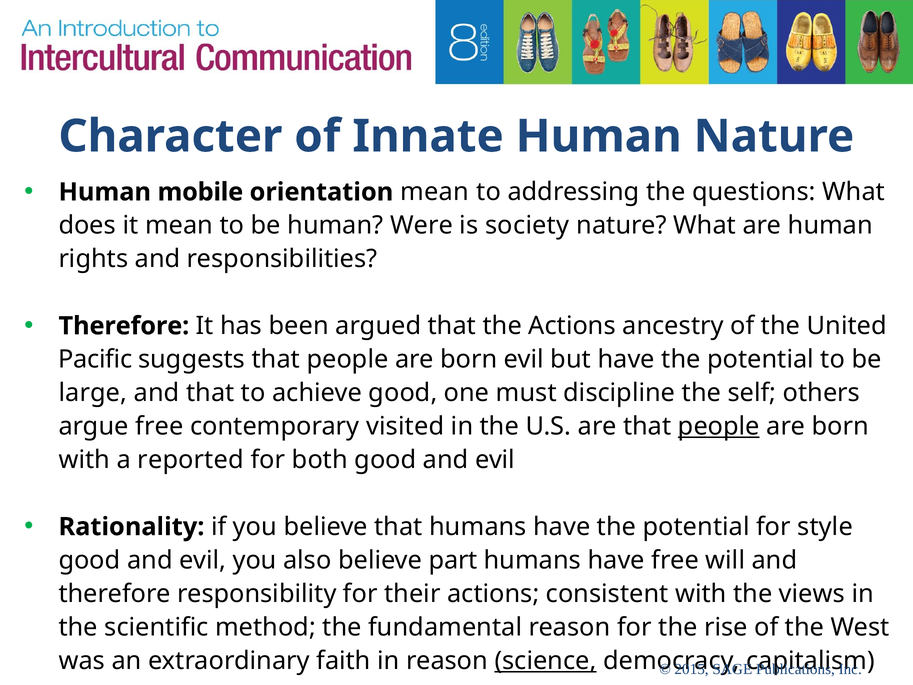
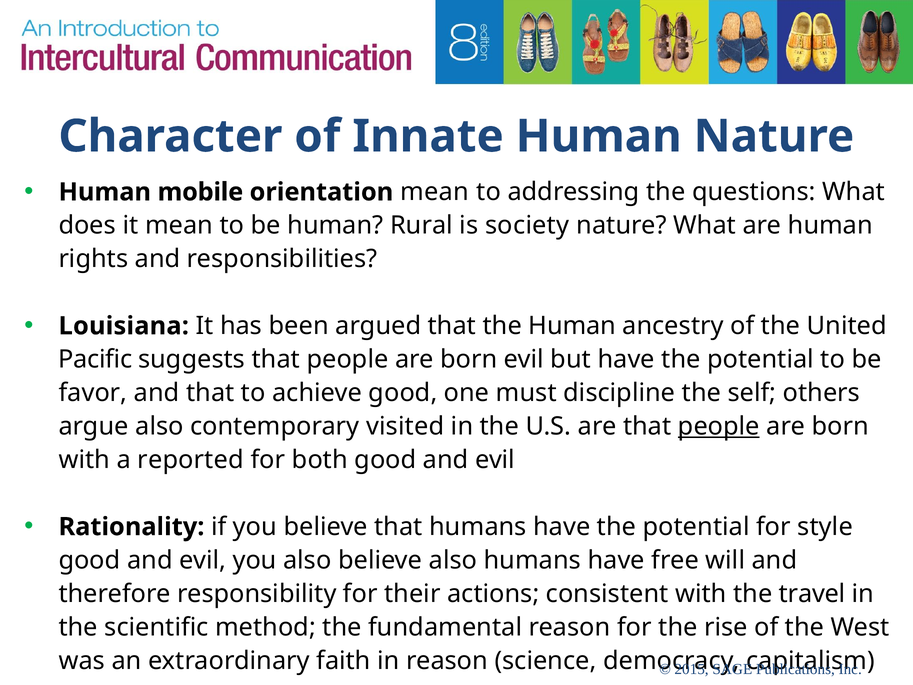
Were: Were -> Rural (421, 225)
Therefore: Therefore -> Louisiana (124, 326)
the Actions: Actions -> Human (572, 326)
large: large -> favor (93, 393)
argue free: free -> also (159, 426)
believe part: part -> also (453, 560)
views: views -> travel (812, 594)
science underline: present -> none (546, 660)
